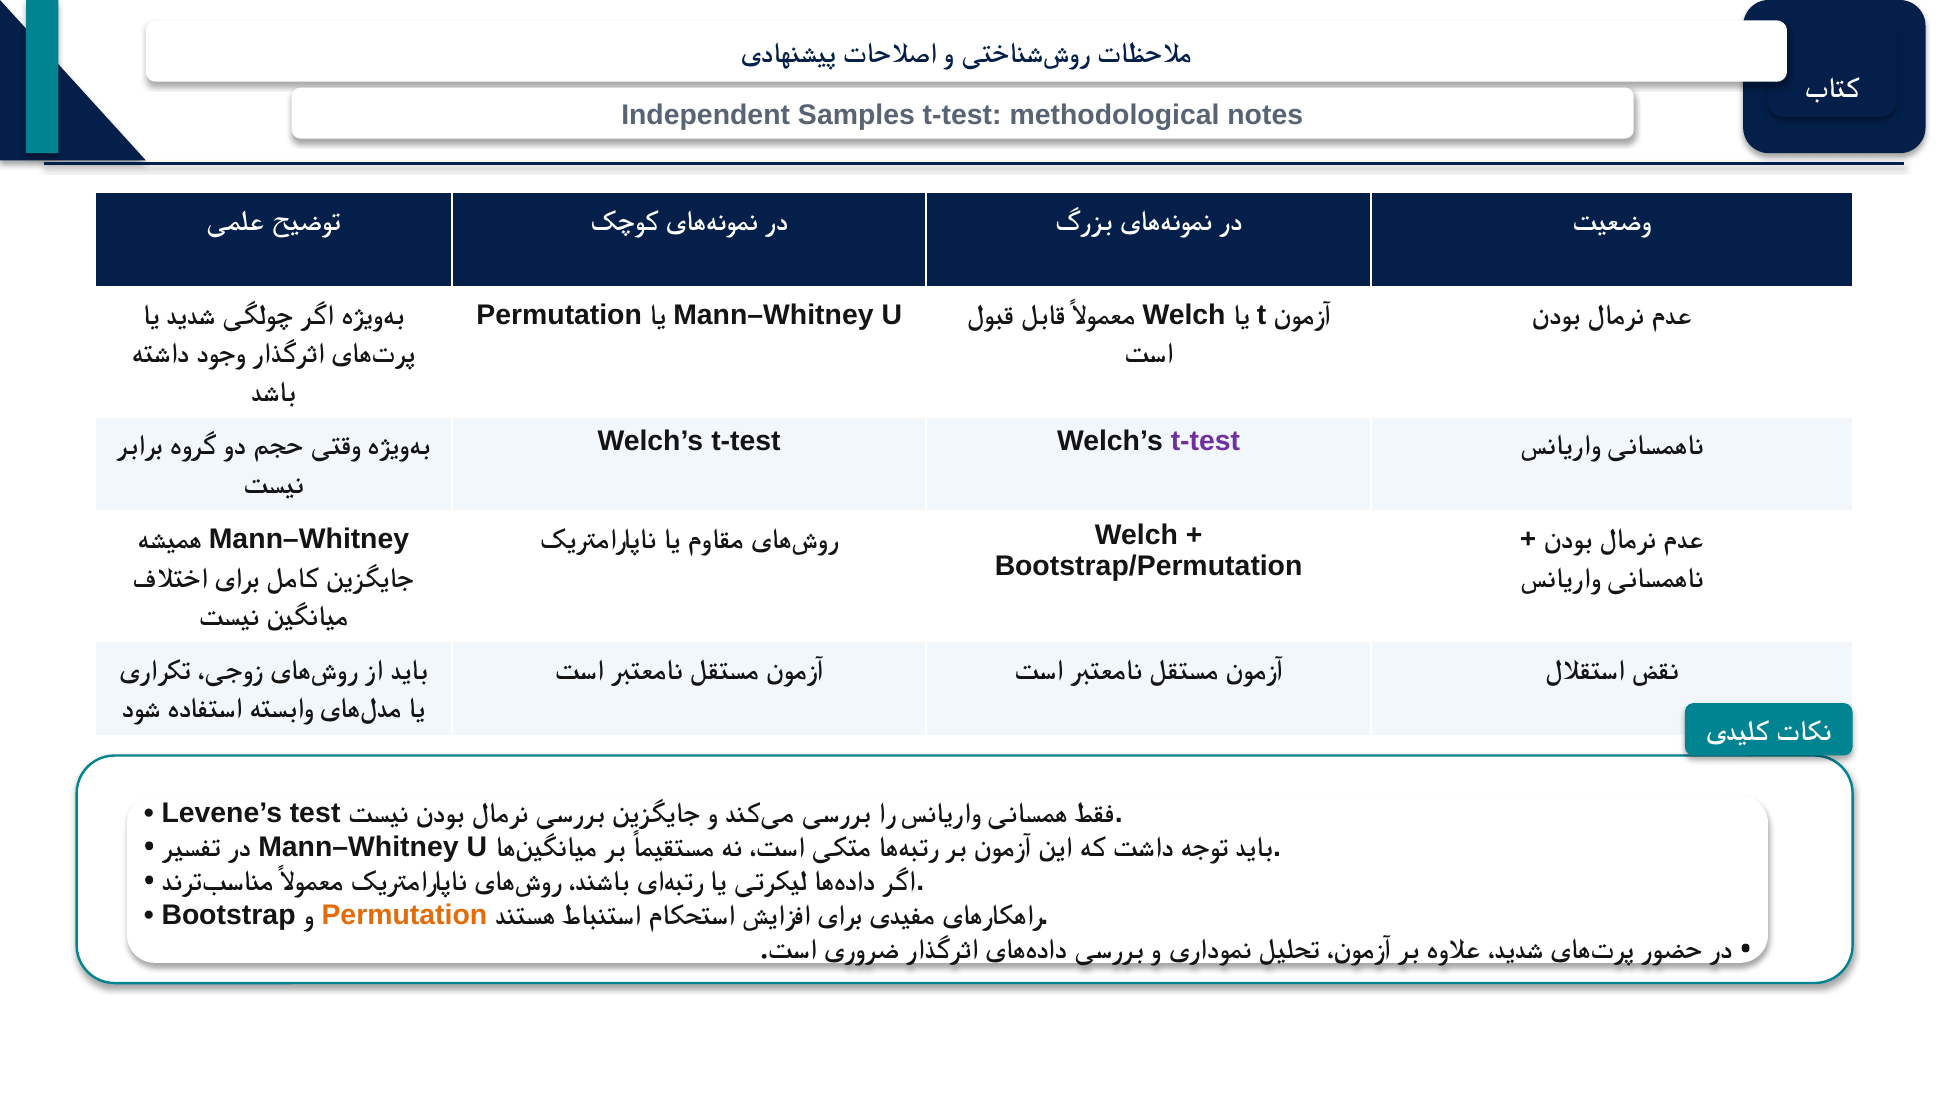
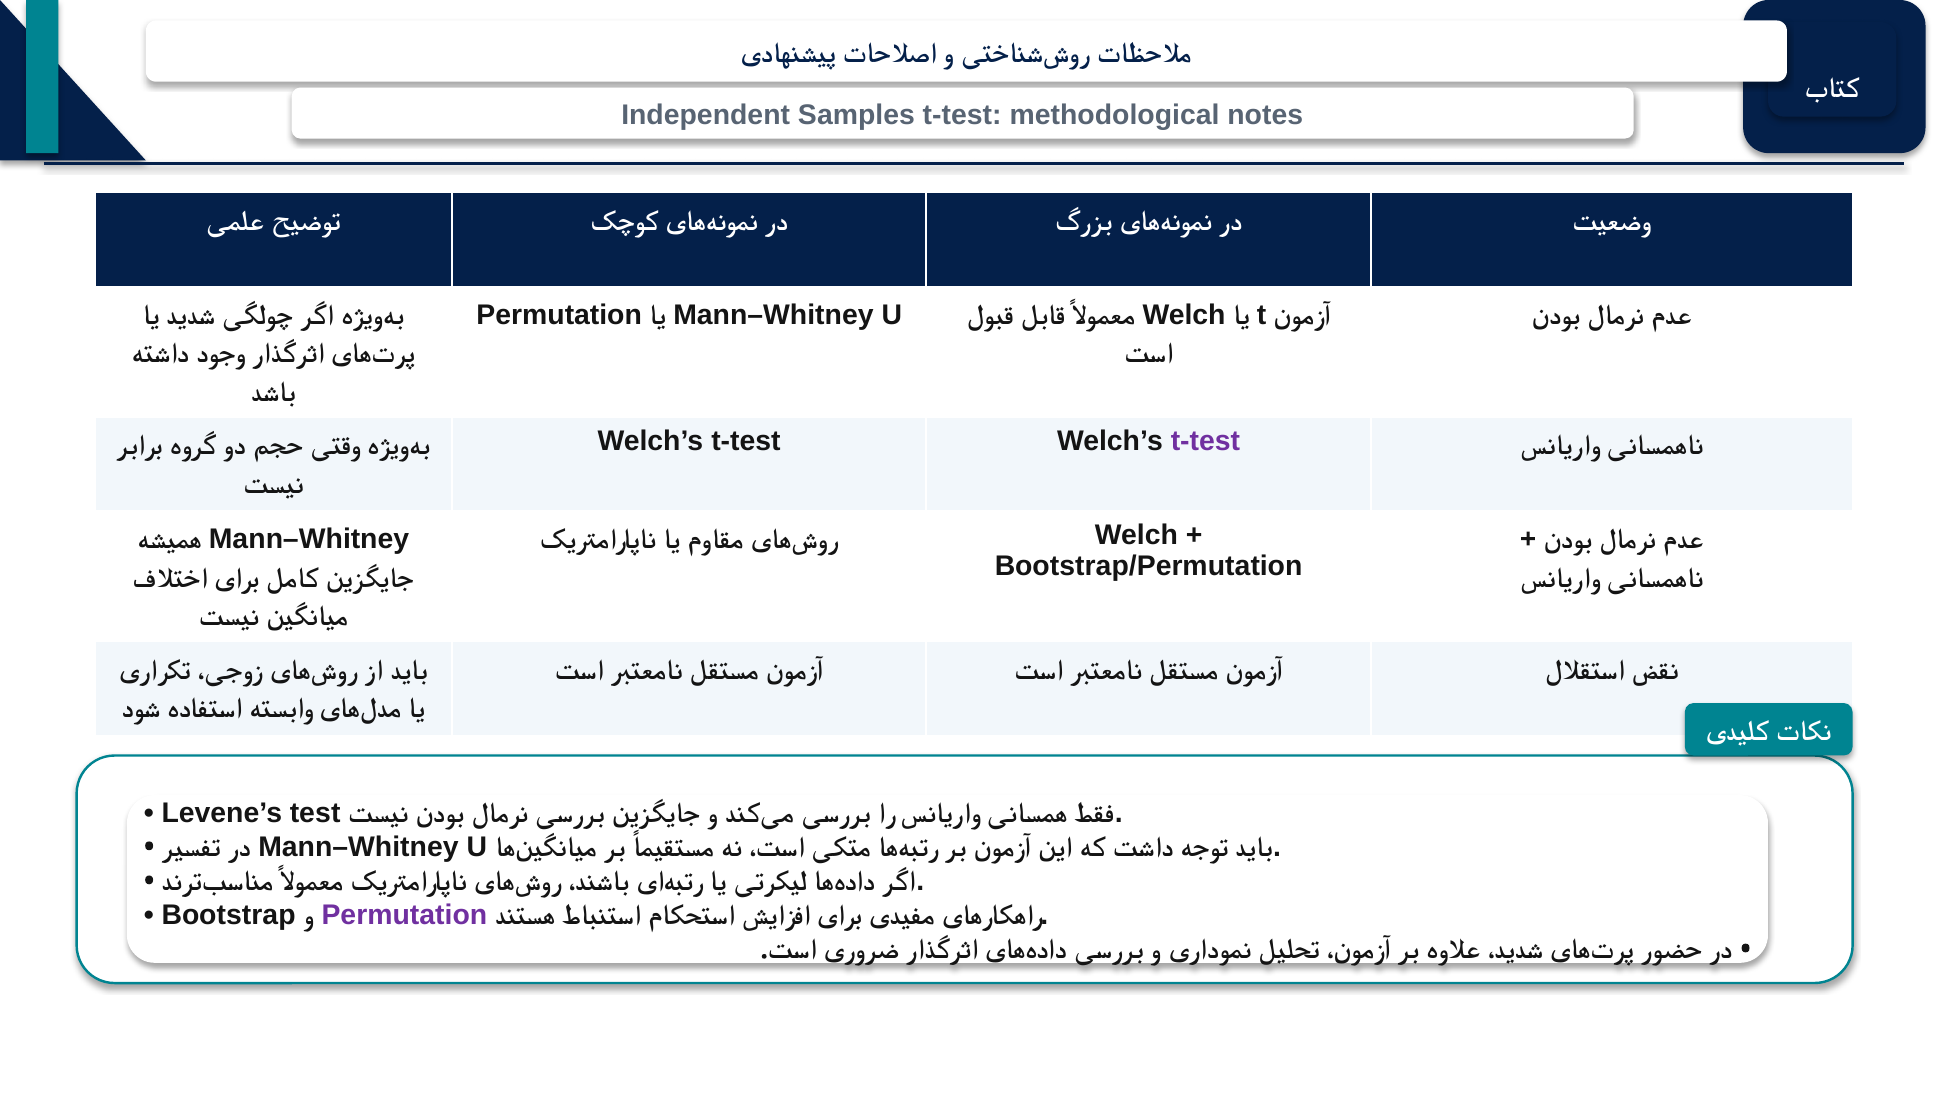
Permutation colour: orange -> purple (404, 915)
